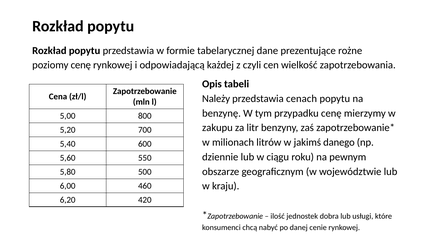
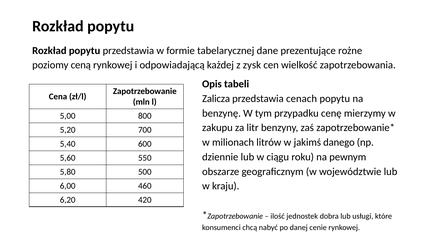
poziomy cenę: cenę -> ceną (81, 65)
czyli: czyli -> zysk (252, 65)
Należy: Należy -> Zalicza (216, 99)
